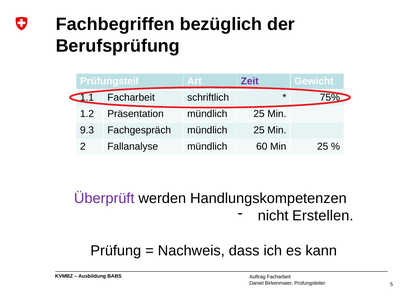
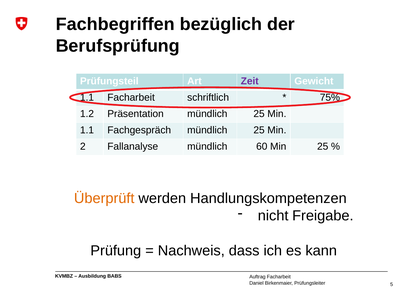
9.3: 9.3 -> 1.1 (87, 130)
Überprüft colour: purple -> orange (104, 198)
Erstellen: Erstellen -> Freigabe (323, 215)
